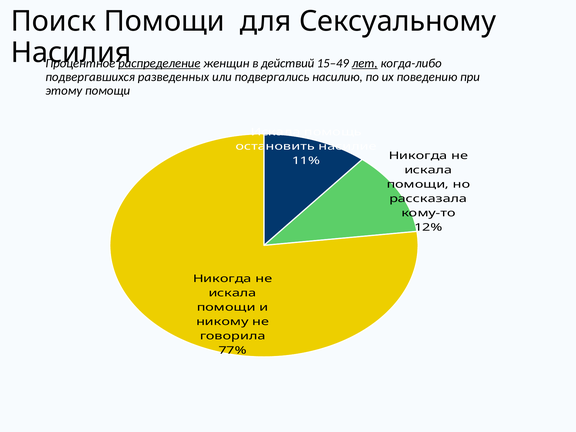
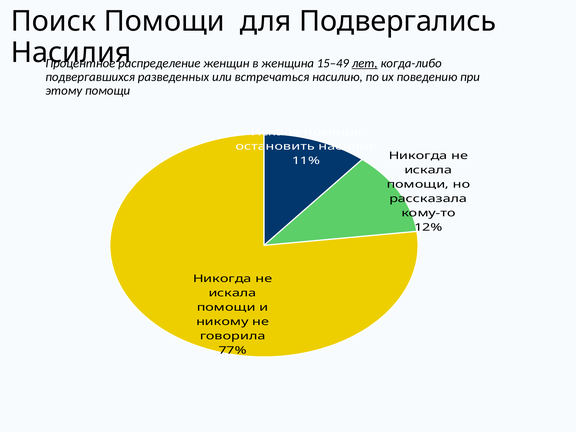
Сексуальному: Сексуальному -> Подвергались (398, 21)
распределение underline: present -> none (159, 63)
действий: действий -> женщина (288, 63)
подвергались: подвергались -> встречаться (272, 77)
